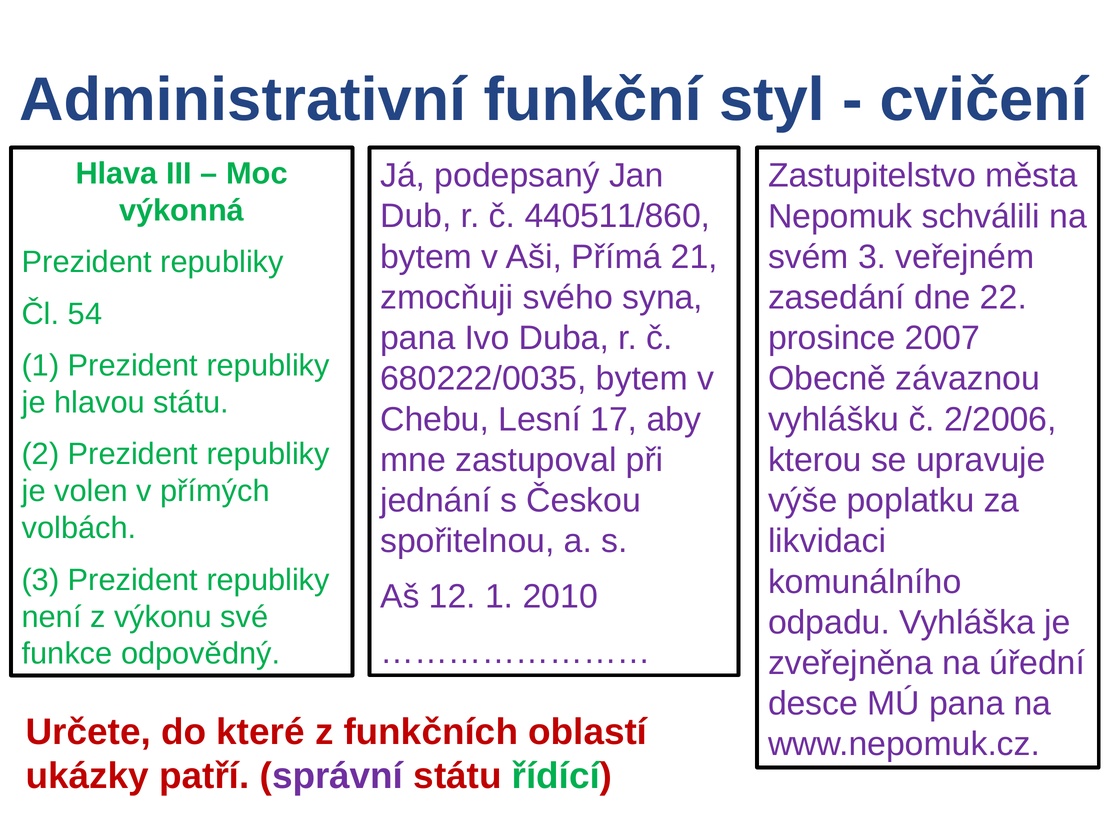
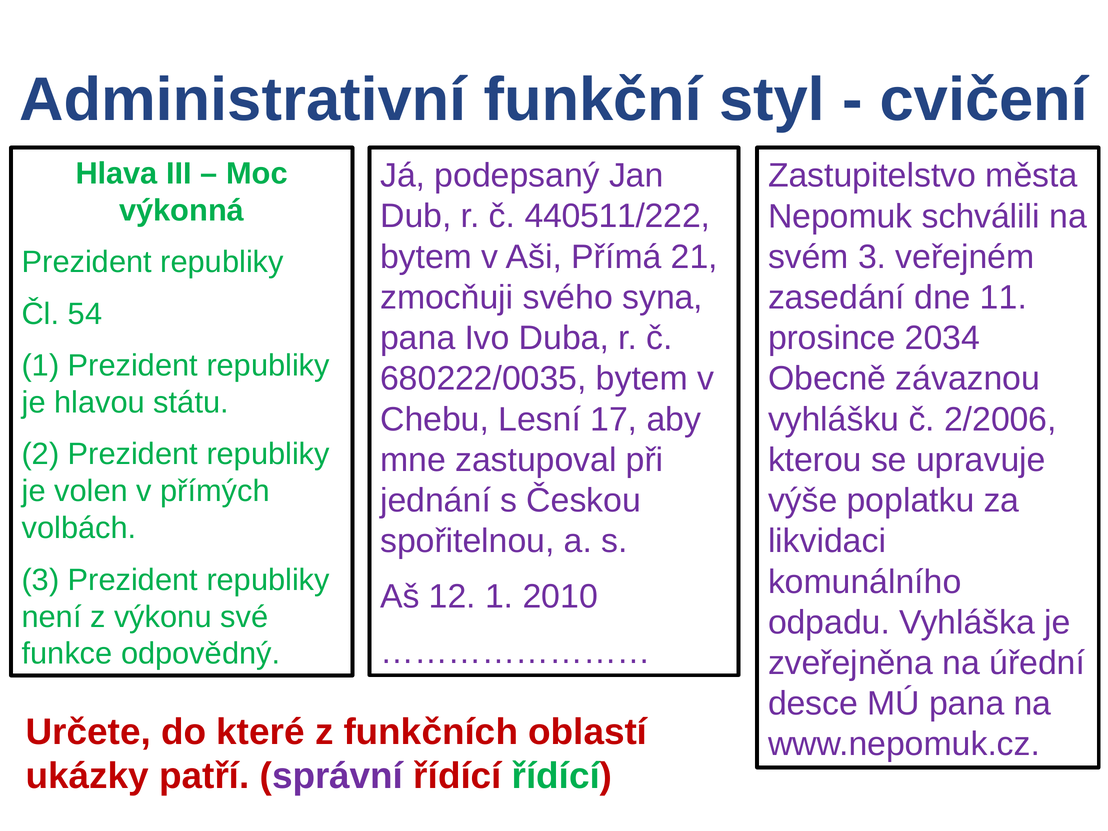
440511/860: 440511/860 -> 440511/222 (617, 216)
22: 22 -> 11 (1003, 298)
2007: 2007 -> 2034 (942, 338)
správní státu: státu -> řídící (458, 776)
